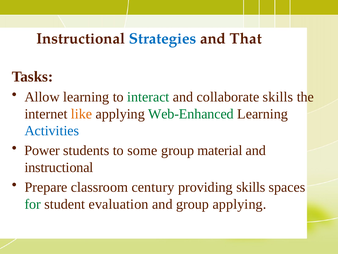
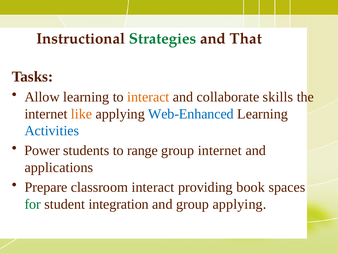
Strategies colour: blue -> green (163, 38)
interact colour: green -> orange (148, 97)
Web-Enhanced colour: green -> blue (191, 114)
some: some -> range (143, 150)
group material: material -> internet (220, 150)
instructional: instructional -> applications (59, 167)
classroom century: century -> interact (153, 187)
providing skills: skills -> book (251, 187)
evaluation: evaluation -> integration (119, 204)
